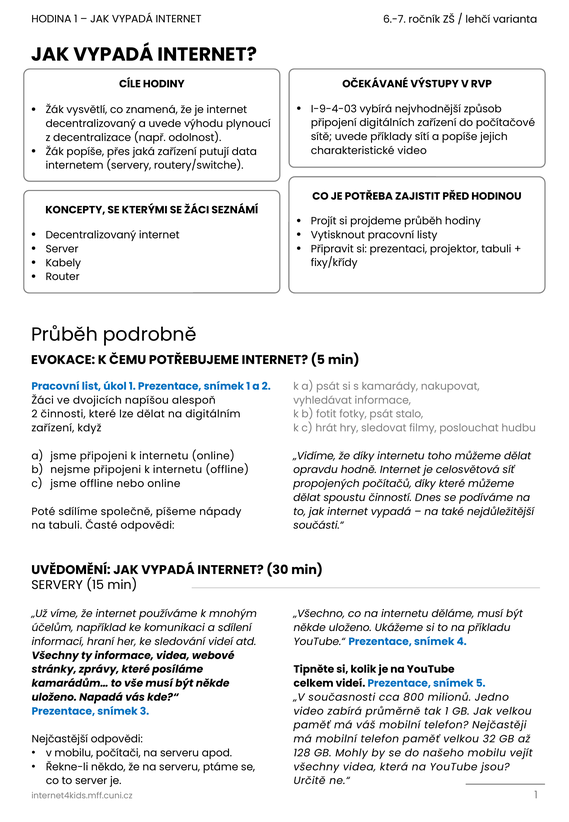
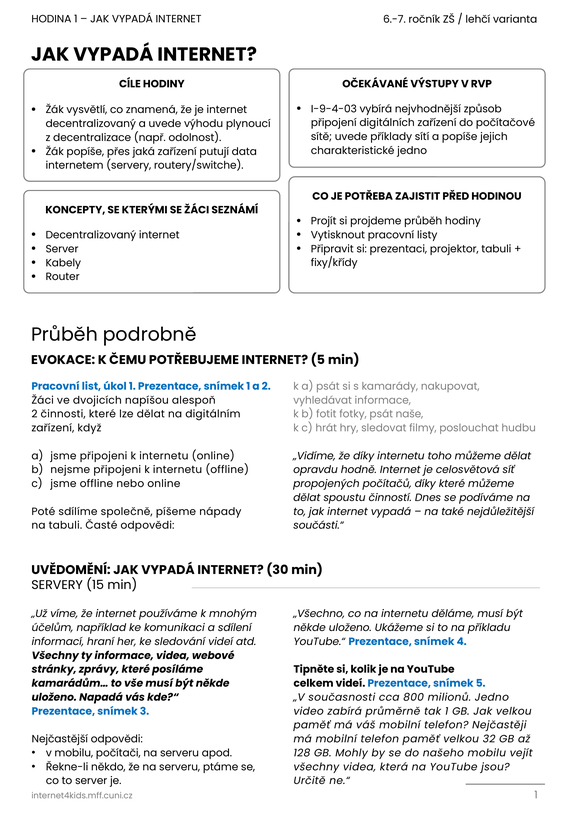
charakteristické video: video -> jedno (412, 151)
stalo: stalo -> naše (409, 414)
